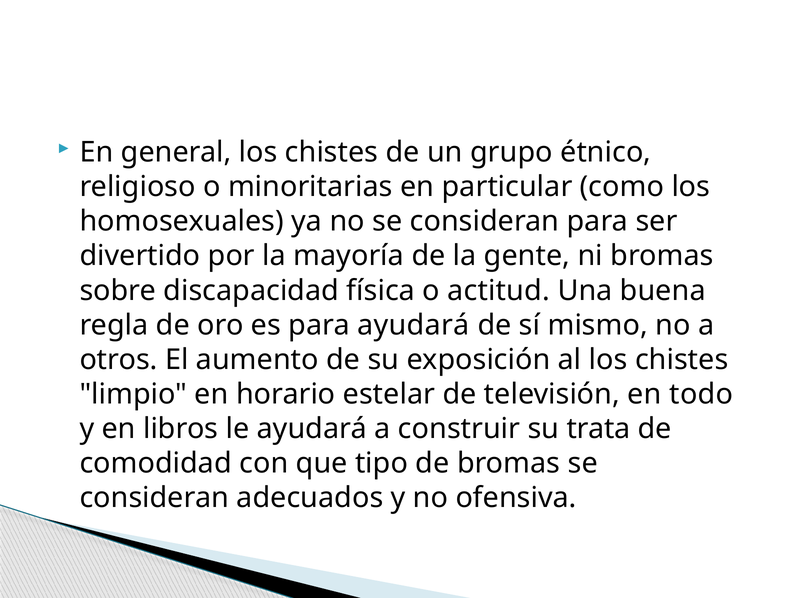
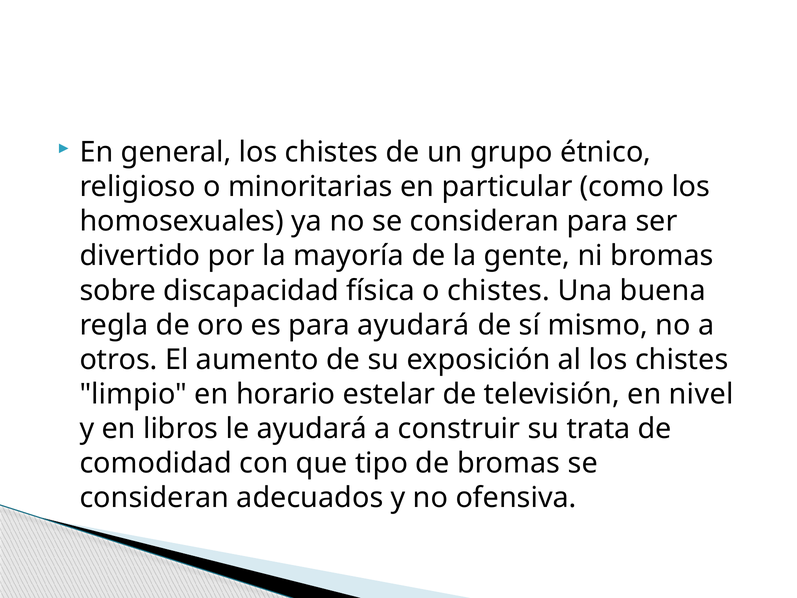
o actitud: actitud -> chistes (499, 290)
todo: todo -> nivel (701, 394)
